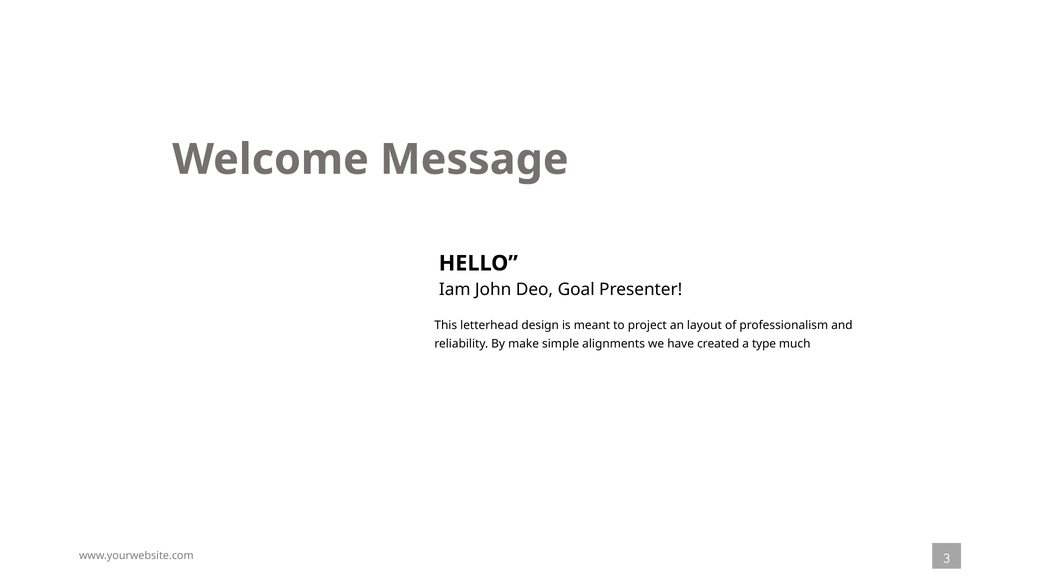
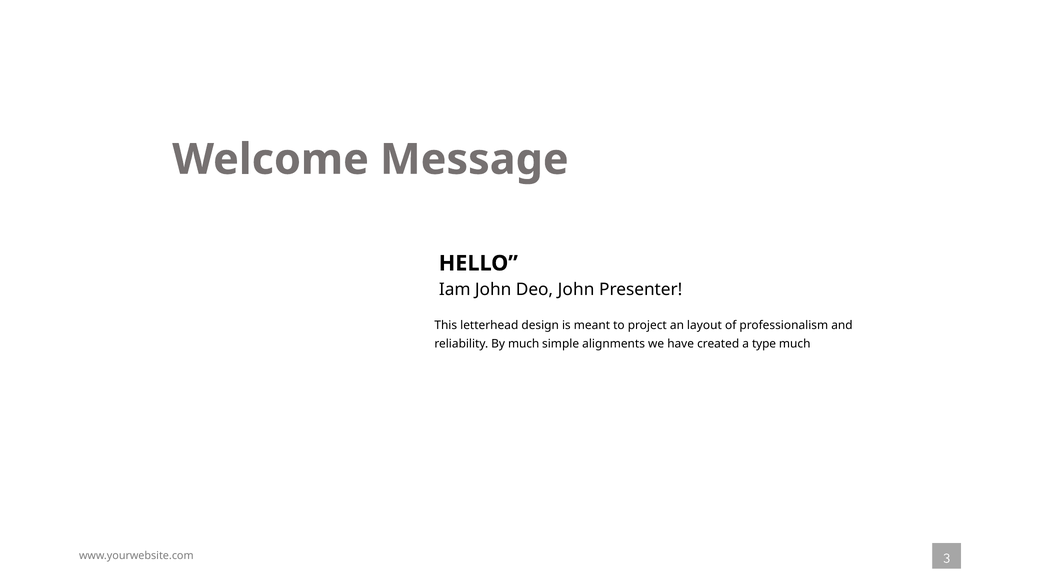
Deo Goal: Goal -> John (576, 290)
By make: make -> much (524, 344)
